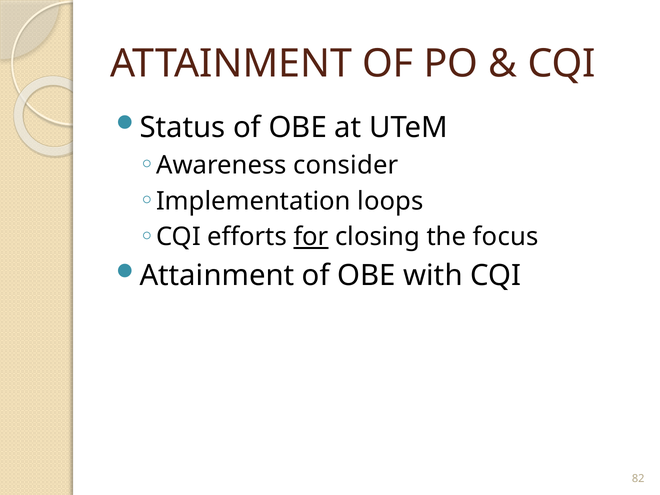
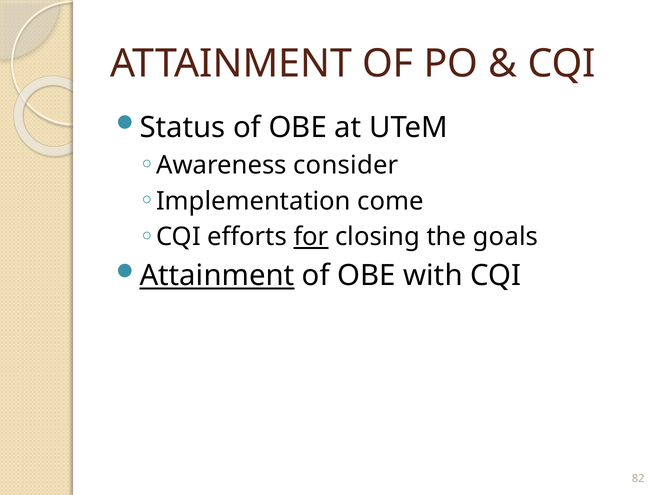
loops: loops -> come (391, 201)
focus: focus -> goals (506, 237)
Attainment underline: none -> present (217, 276)
